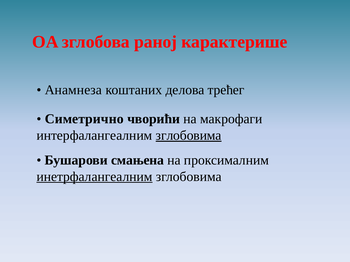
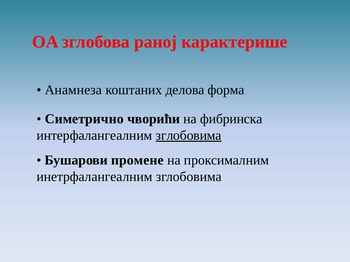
трећег: трећег -> форма (226, 90)
макрофаги: макрофаги -> фибринска (231, 119)
смањена: смањена -> промене (137, 160)
инетрфалангеалним underline: present -> none (94, 177)
